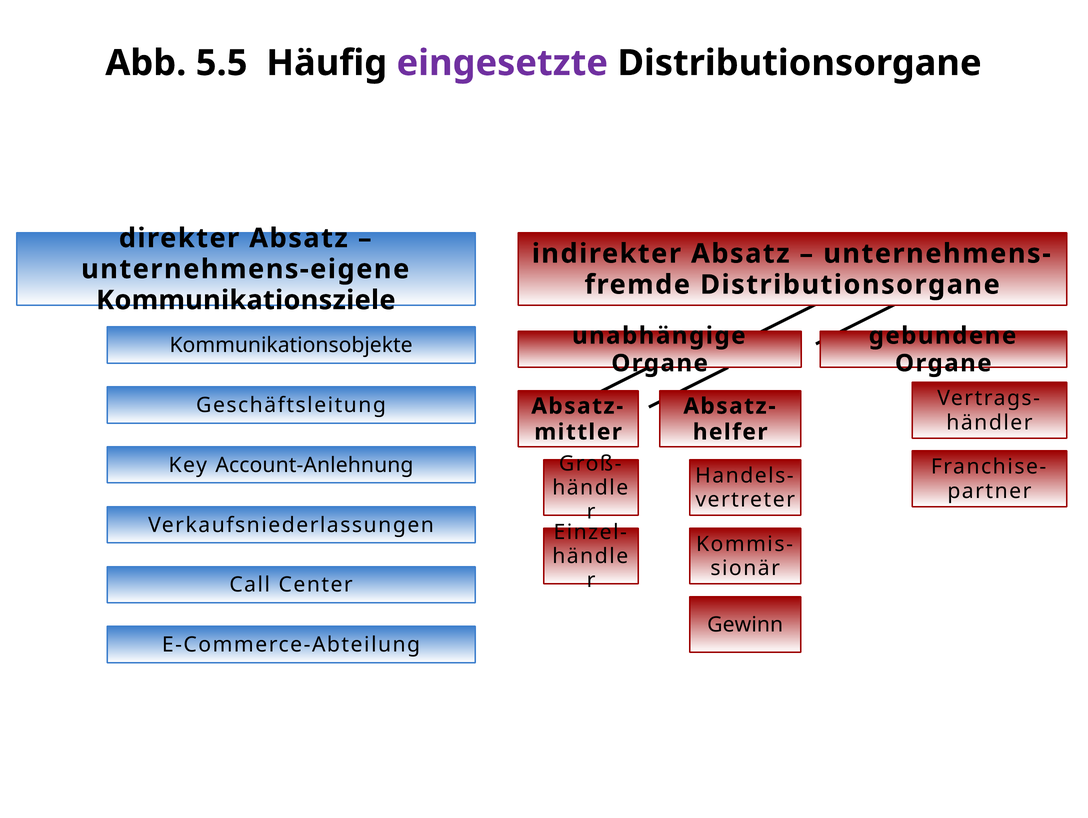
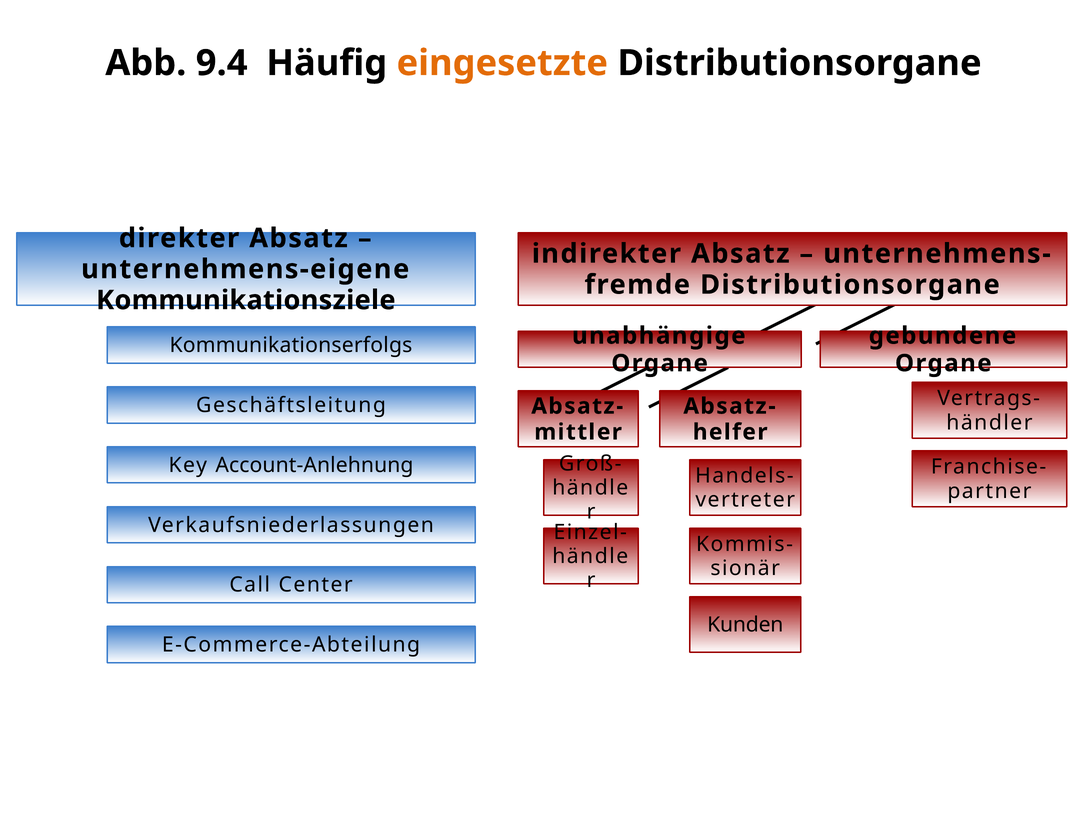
5.5: 5.5 -> 9.4 (222, 63)
eingesetzte colour: purple -> orange (502, 63)
Kommunikationsobjekte: Kommunikationsobjekte -> Kommunikationserfolgs (291, 345)
Gewinn: Gewinn -> Kunden (745, 625)
